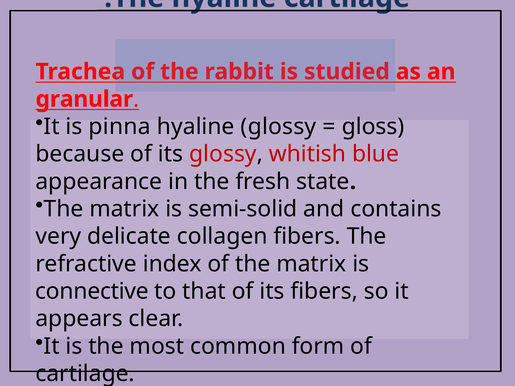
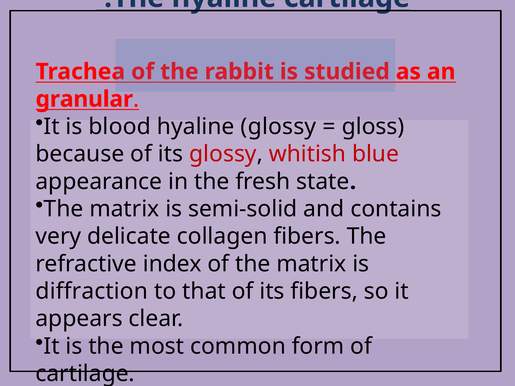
pinna: pinna -> blood (120, 127)
connective: connective -> diffraction (92, 292)
